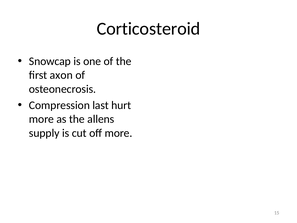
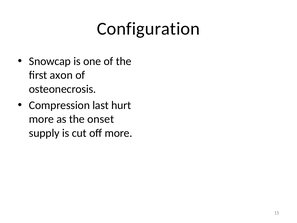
Corticosteroid: Corticosteroid -> Configuration (148, 29)
allens: allens -> onset (101, 119)
